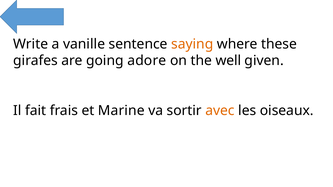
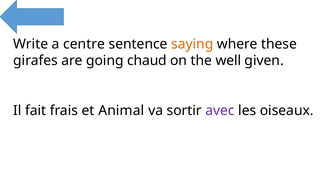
vanille: vanille -> centre (84, 44)
adore: adore -> chaud (147, 61)
Marine: Marine -> Animal (121, 111)
avec colour: orange -> purple (220, 111)
